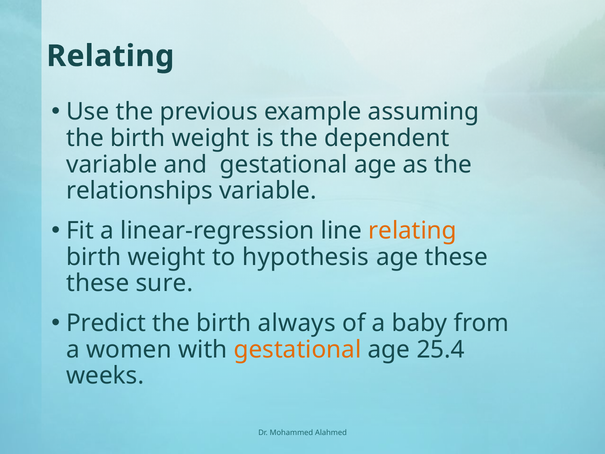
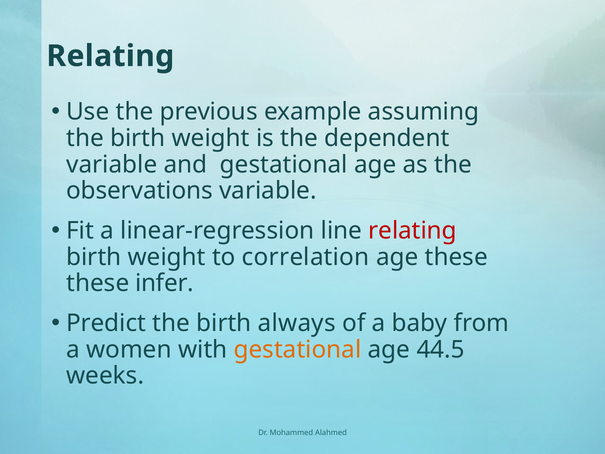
relationships: relationships -> observations (140, 191)
relating colour: orange -> red (413, 231)
hypothesis: hypothesis -> correlation (306, 257)
sure: sure -> infer (165, 283)
25.4: 25.4 -> 44.5 (441, 349)
